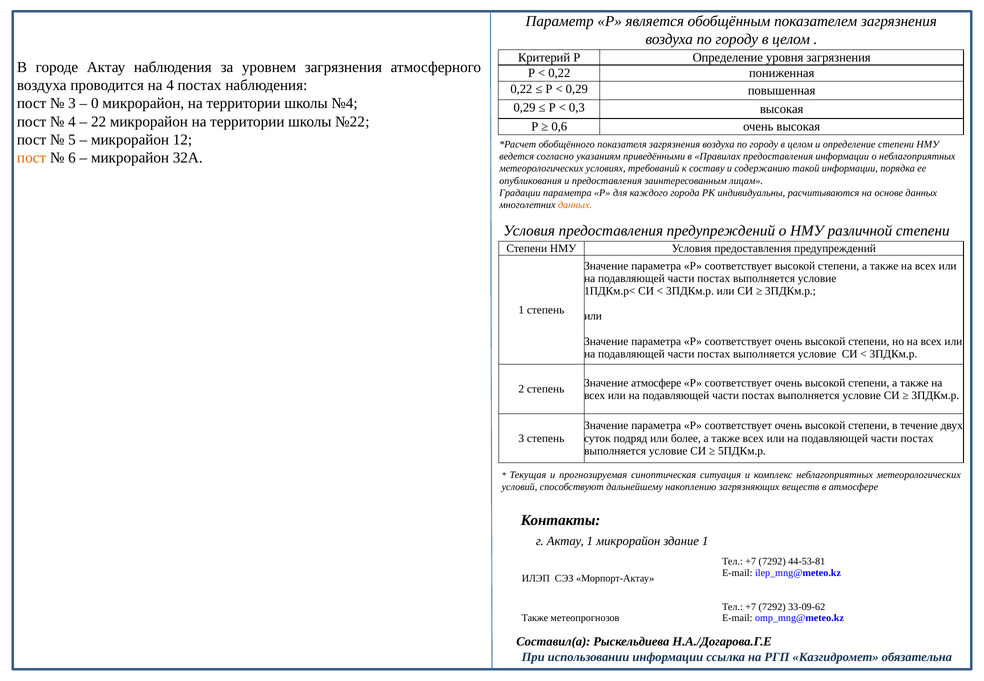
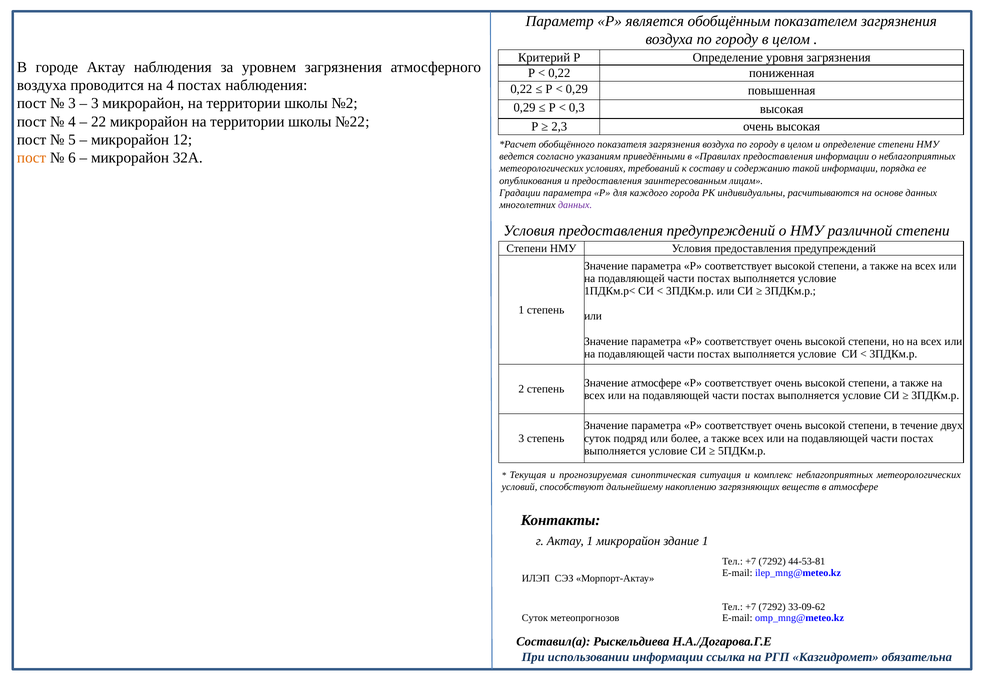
0: 0 -> 3 (95, 104)
№4: №4 -> №2 (345, 104)
0,6: 0,6 -> 2,3 (559, 127)
данных colour: orange -> purple (575, 205)
Также: Также -> Суток (535, 618)
